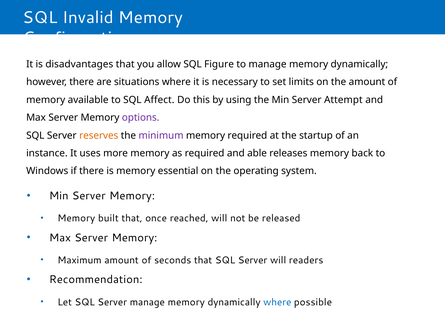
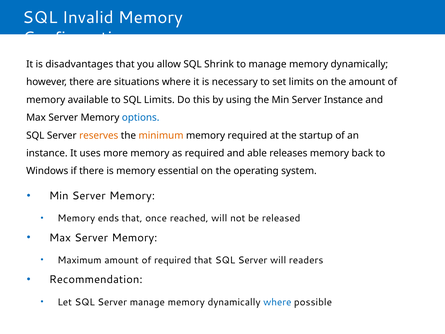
Figure: Figure -> Shrink (219, 64)
SQL Affect: Affect -> Limits (159, 100)
Server Attempt: Attempt -> Instance (343, 100)
options colour: purple -> blue (141, 118)
minimum colour: purple -> orange (161, 135)
built: built -> ends (108, 218)
of seconds: seconds -> required (173, 260)
